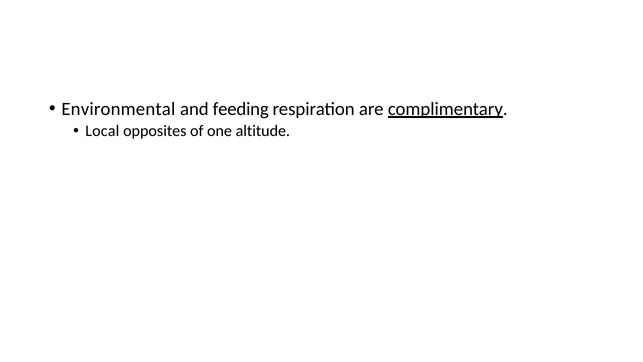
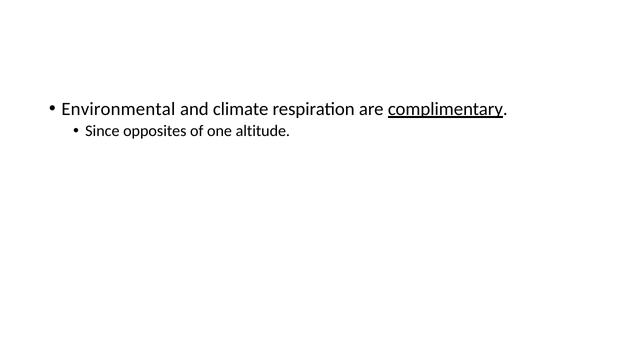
feeding: feeding -> climate (241, 109)
Local: Local -> Since (102, 131)
